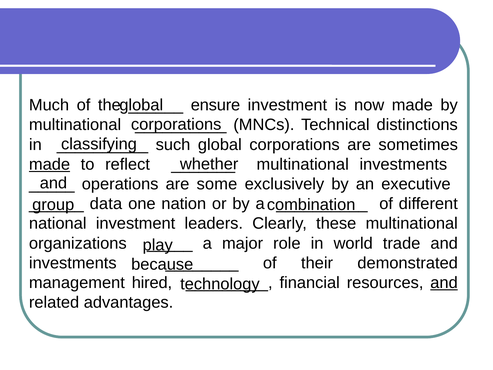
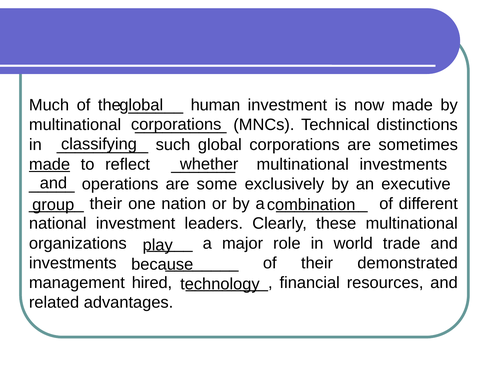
ensure: ensure -> human (215, 105)
data: data -> their (106, 204)
and underline: present -> none (444, 283)
